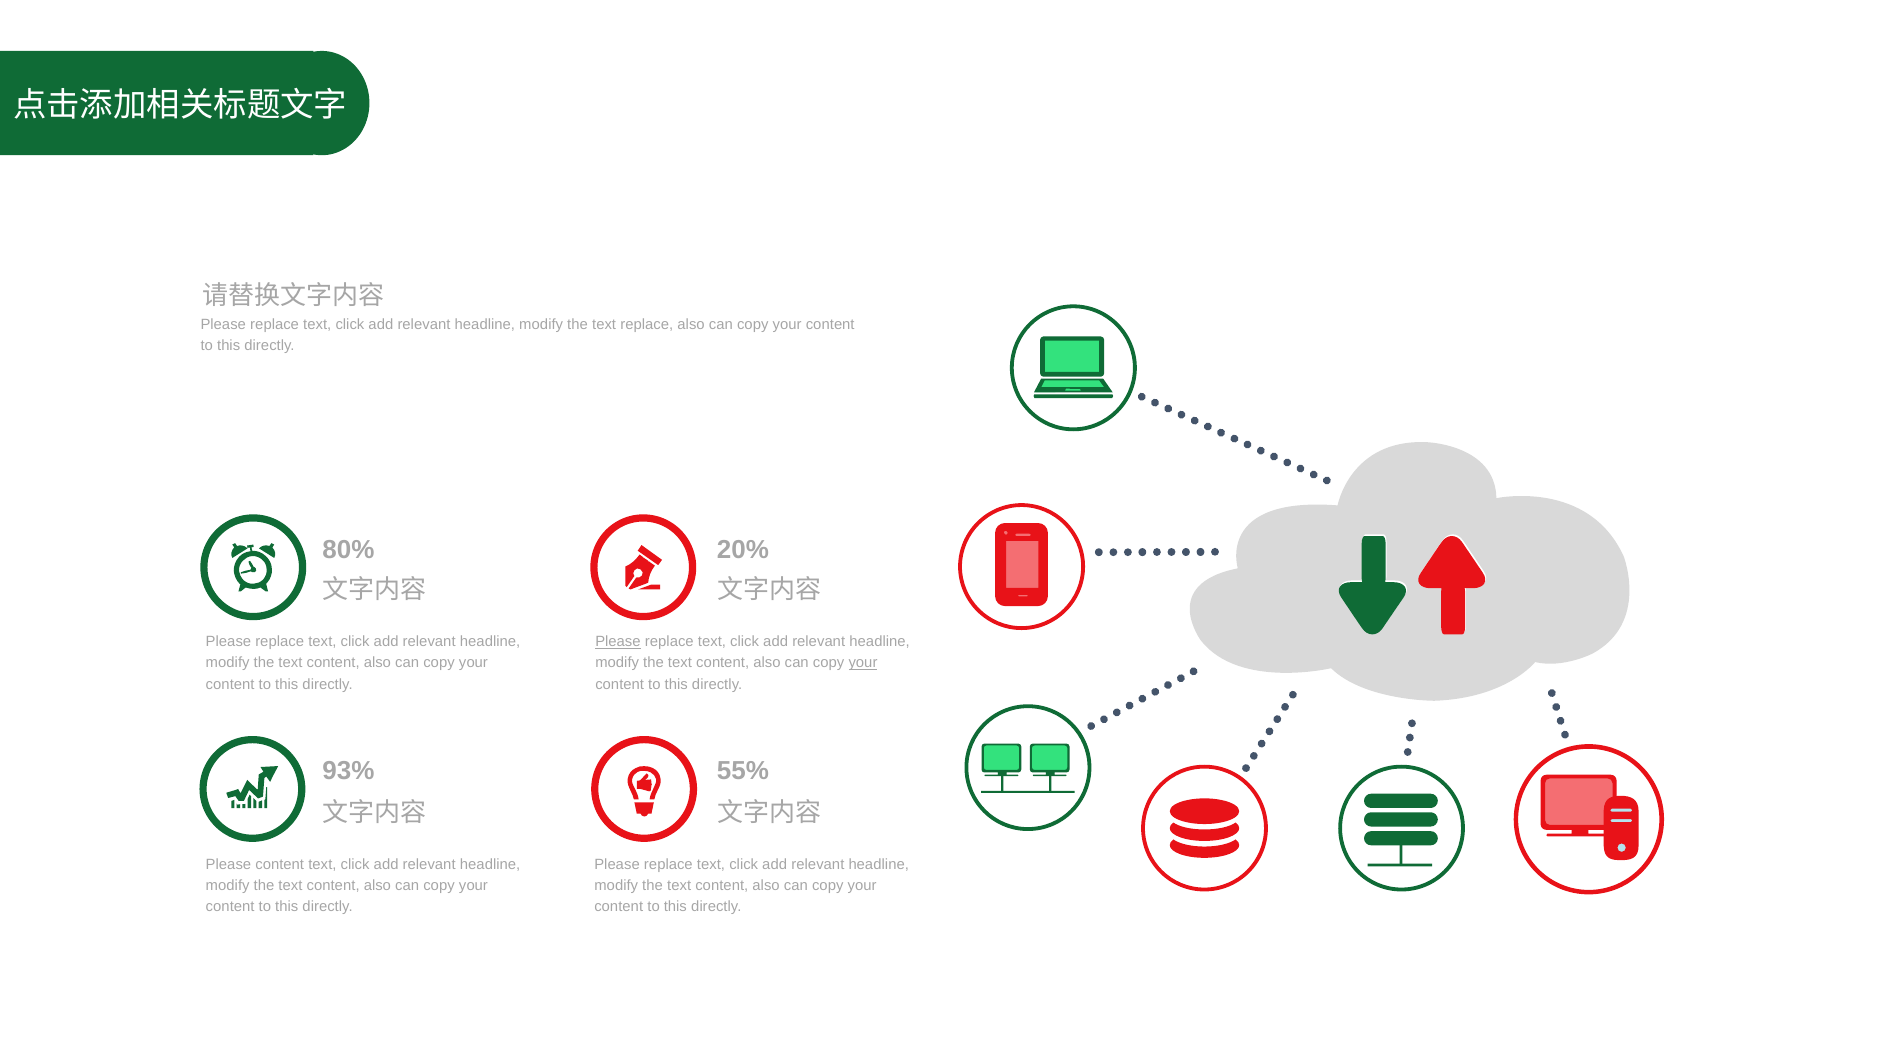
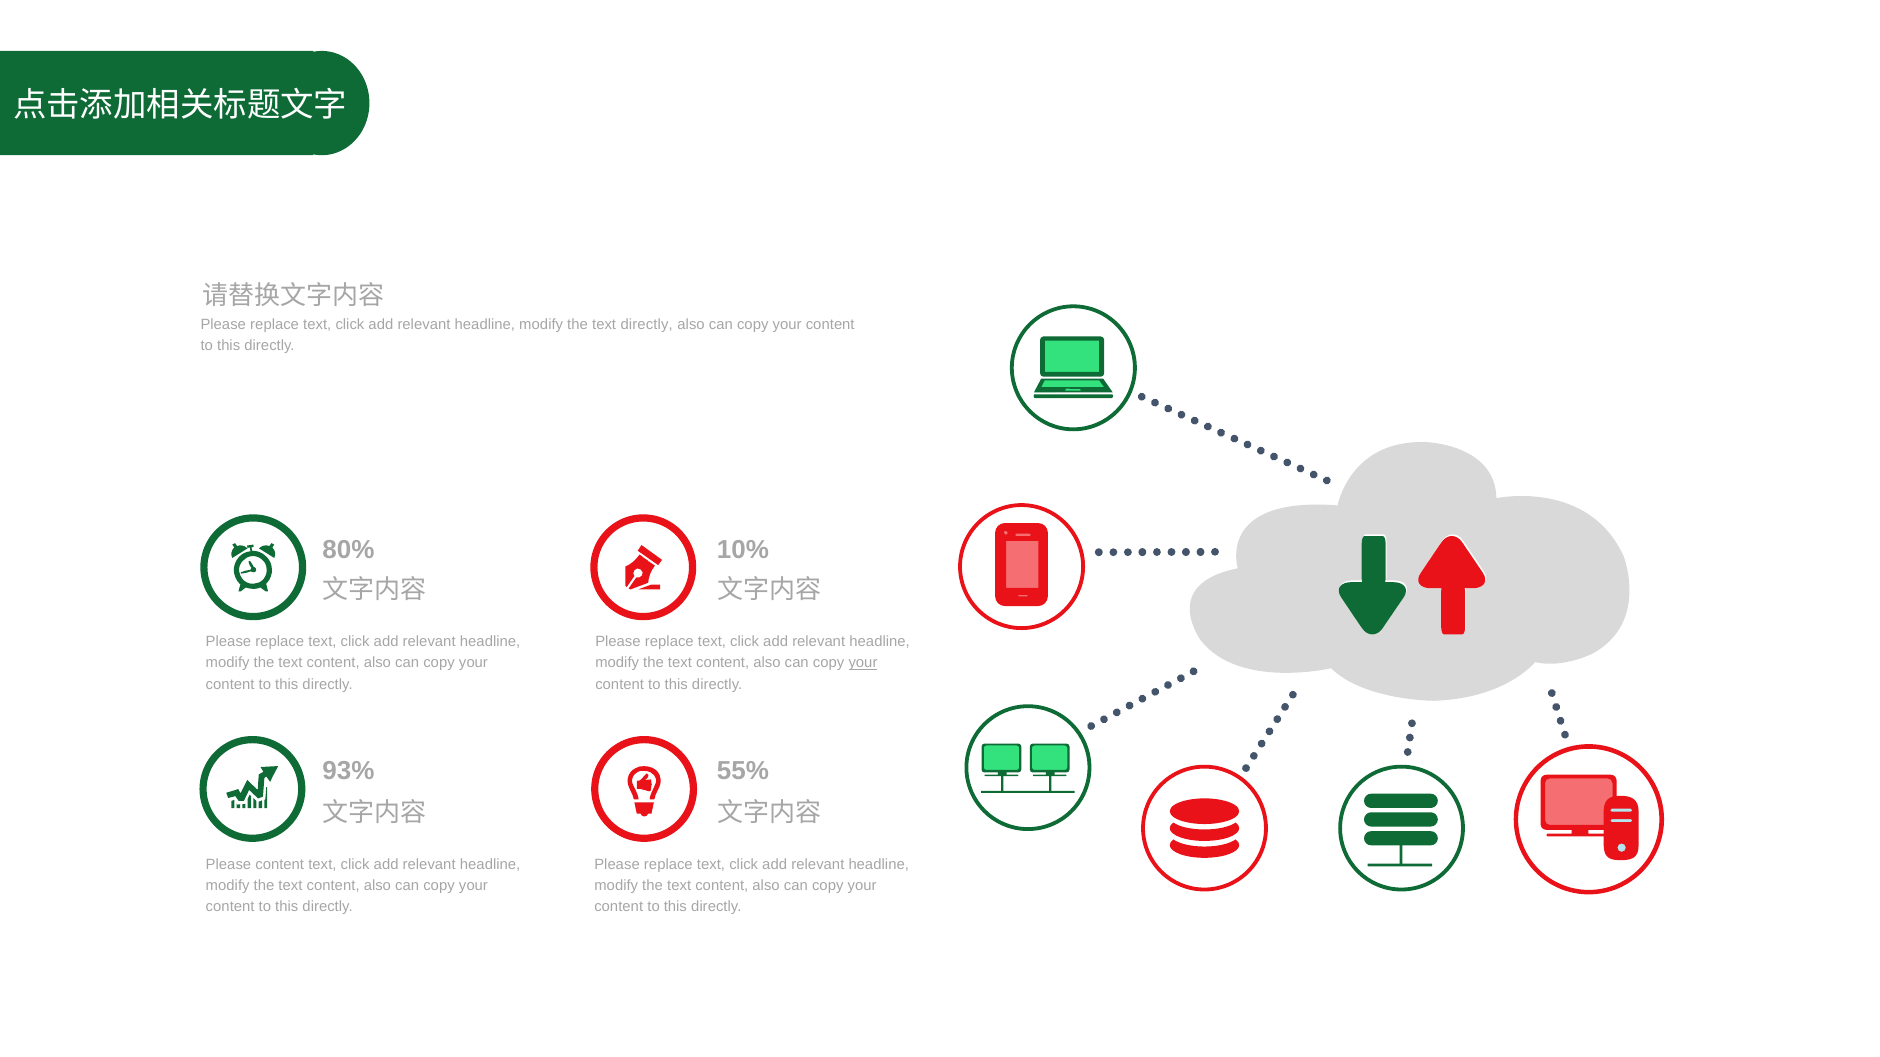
text replace: replace -> directly (647, 325)
20%: 20% -> 10% (743, 550)
Please underline: present -> none (618, 642)
